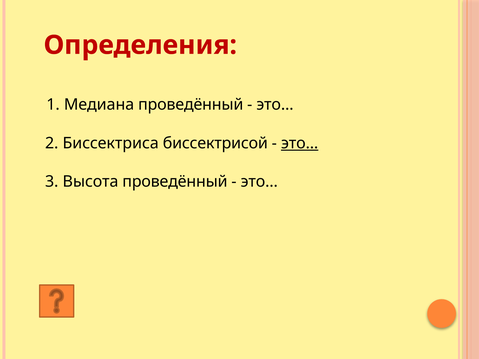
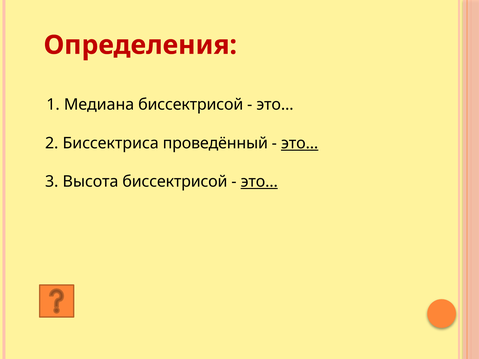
Медиана проведённый: проведённый -> биссектрисой (191, 105)
биссектрисой: биссектрисой -> проведённый (215, 143)
Высота проведённый: проведённый -> биссектрисой (175, 182)
это… underline: none -> present (259, 182)
